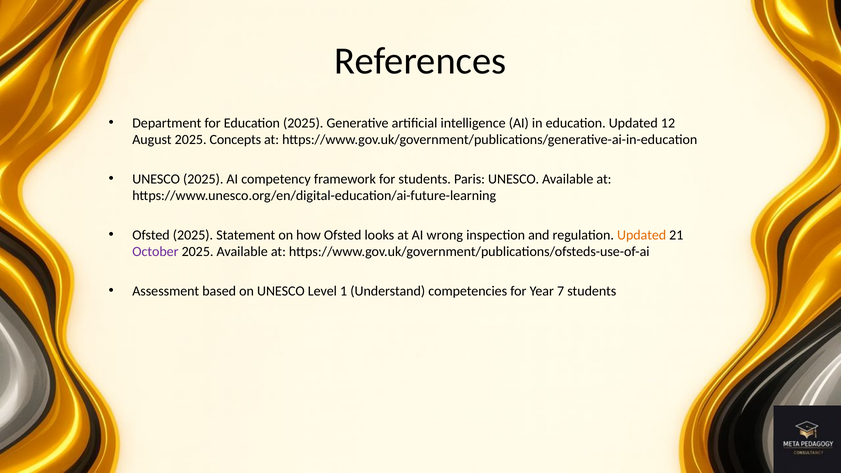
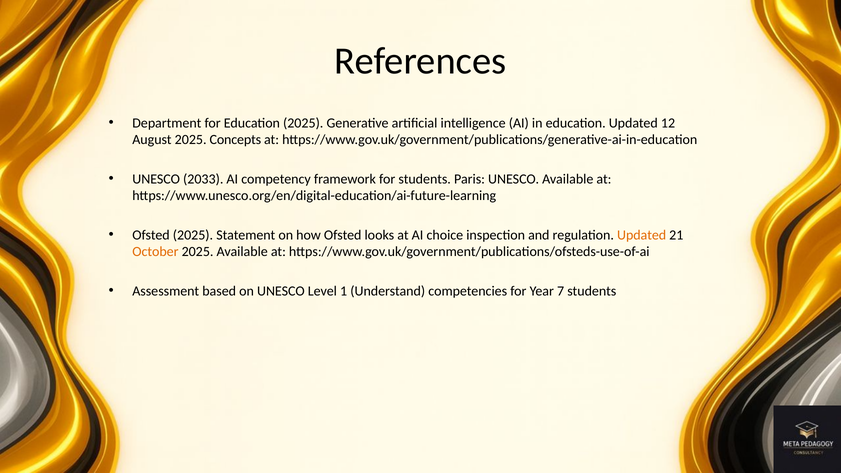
UNESCO 2025: 2025 -> 2033 (203, 179)
wrong: wrong -> choice (445, 235)
October colour: purple -> orange (155, 252)
